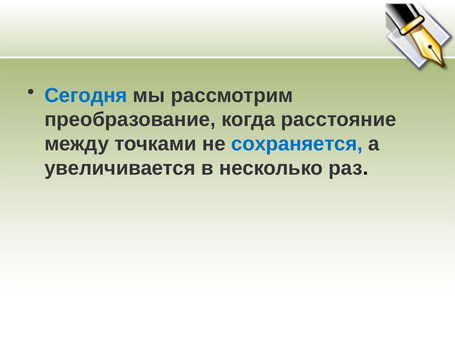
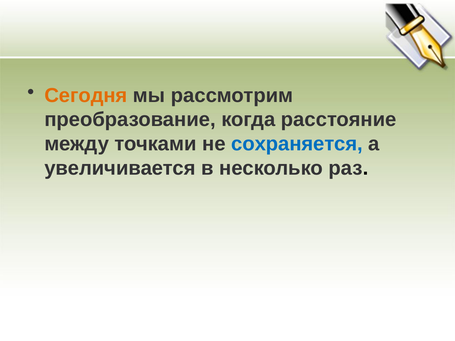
Сегодня colour: blue -> orange (86, 95)
